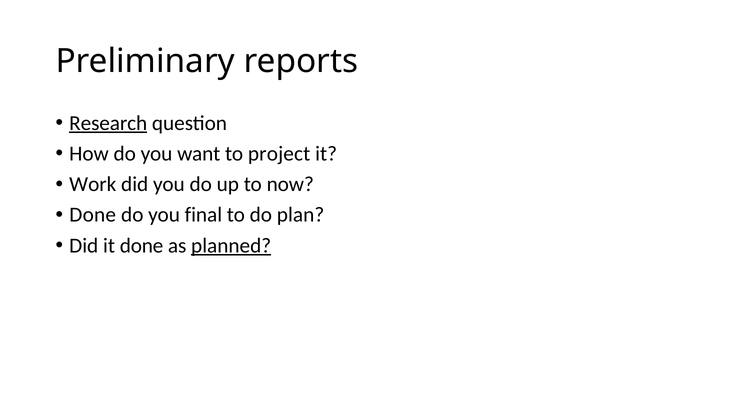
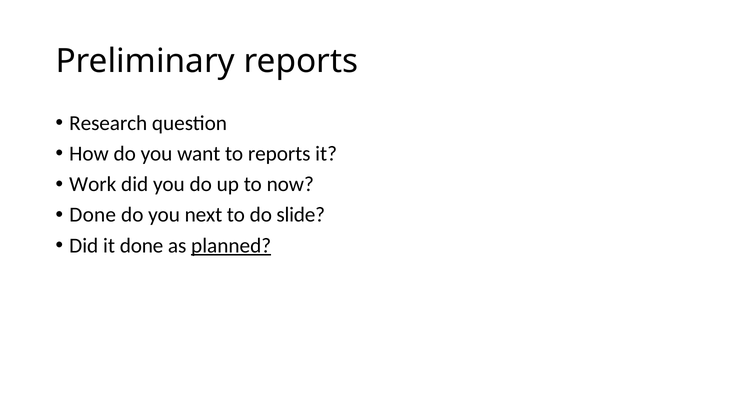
Research underline: present -> none (108, 123)
to project: project -> reports (279, 154)
final: final -> next (203, 215)
plan: plan -> slide (301, 215)
